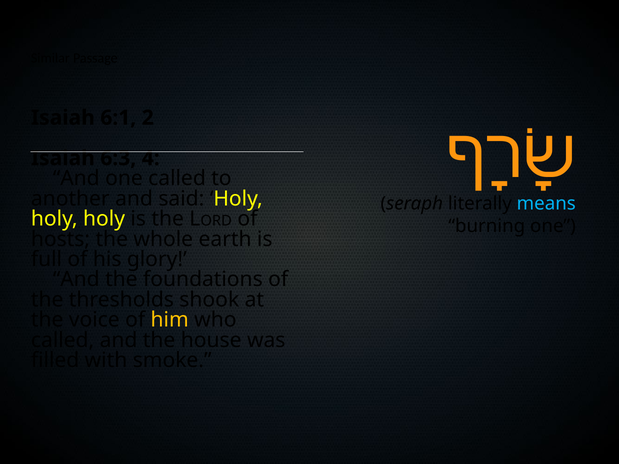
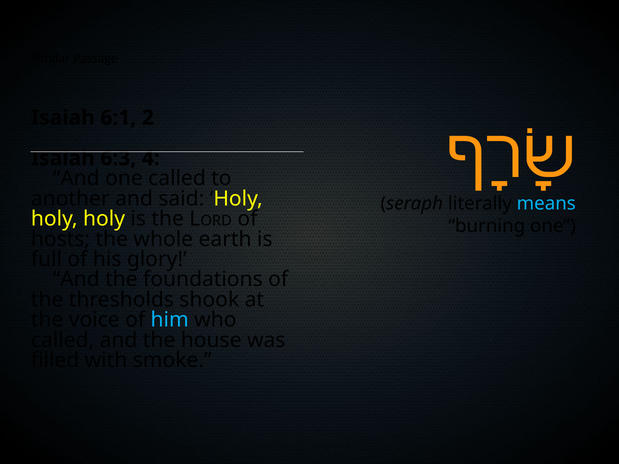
him colour: yellow -> light blue (170, 320)
